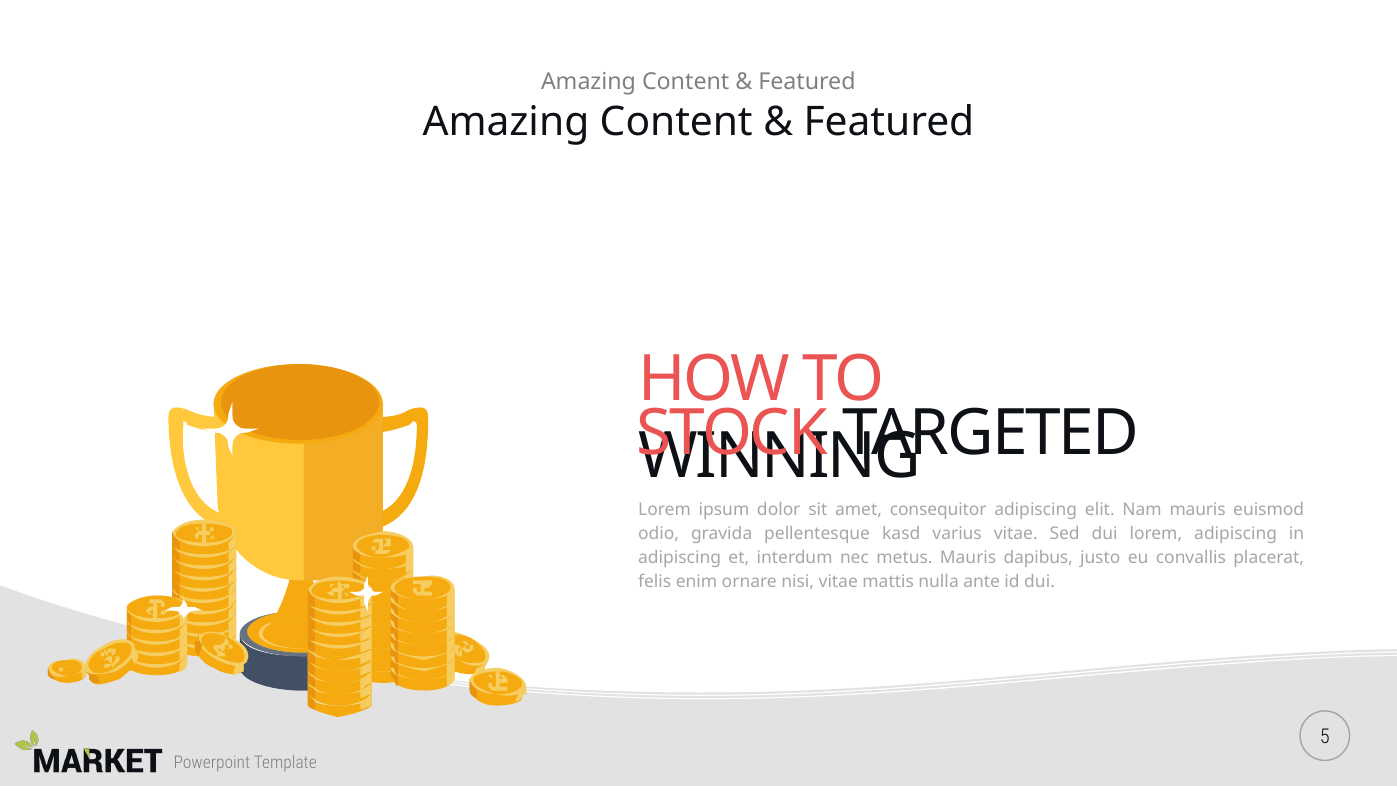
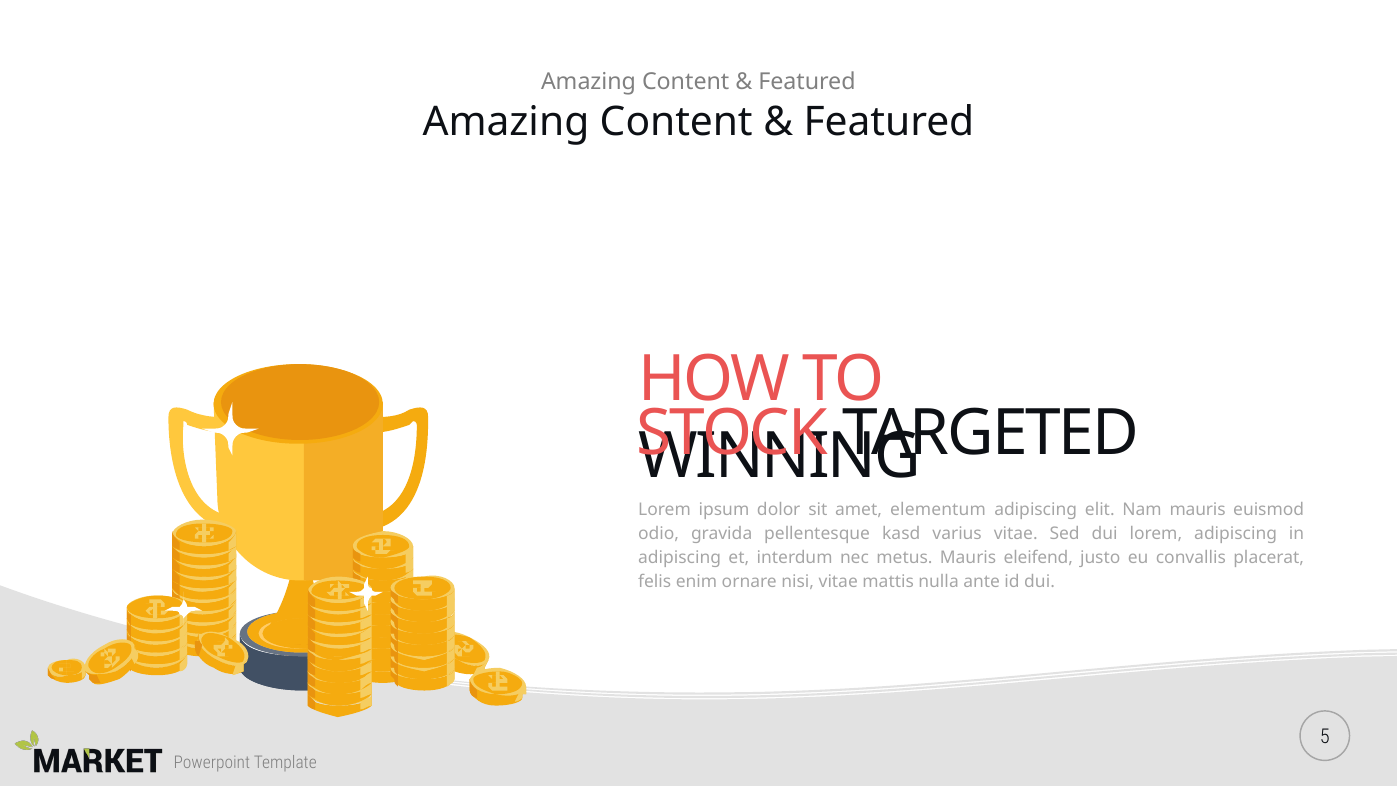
consequitor: consequitor -> elementum (938, 509)
dapibus: dapibus -> eleifend (1038, 557)
